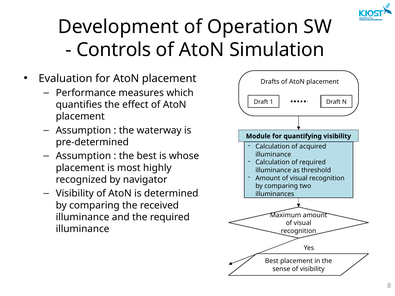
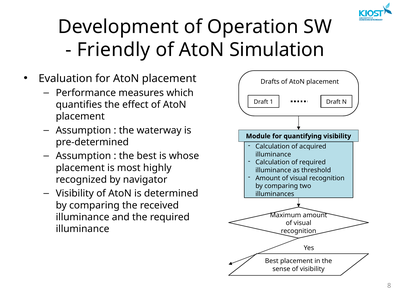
Controls: Controls -> Friendly (114, 50)
